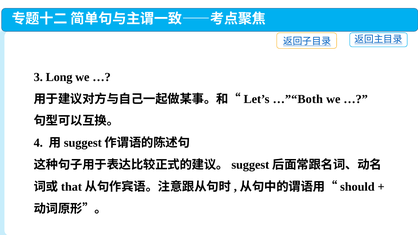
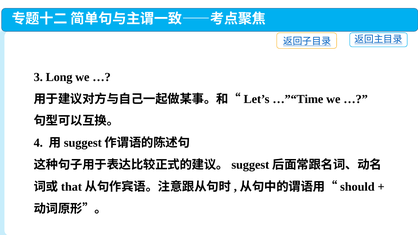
…”“Both: …”“Both -> …”“Time (298, 99)
